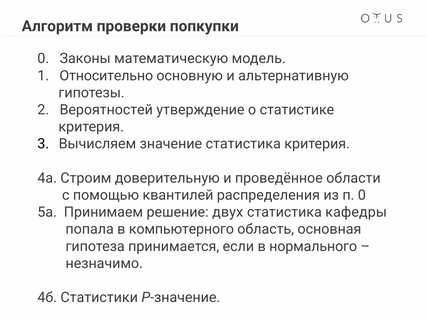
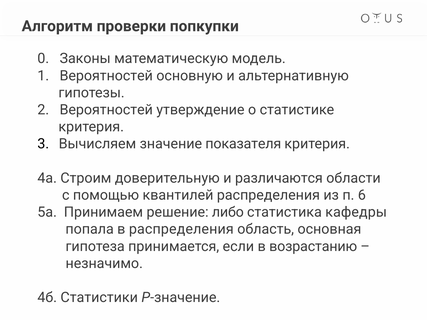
1 Относительно: Относительно -> Вероятностей (106, 76)
значение статистика: статистика -> показателя (243, 144)
проведённое: проведённое -> различаются (279, 178)
п 0: 0 -> 6 (362, 195)
двух: двух -> либо (228, 212)
в компьютерного: компьютерного -> распределения (181, 229)
нормального: нормального -> возрастанию (313, 247)
